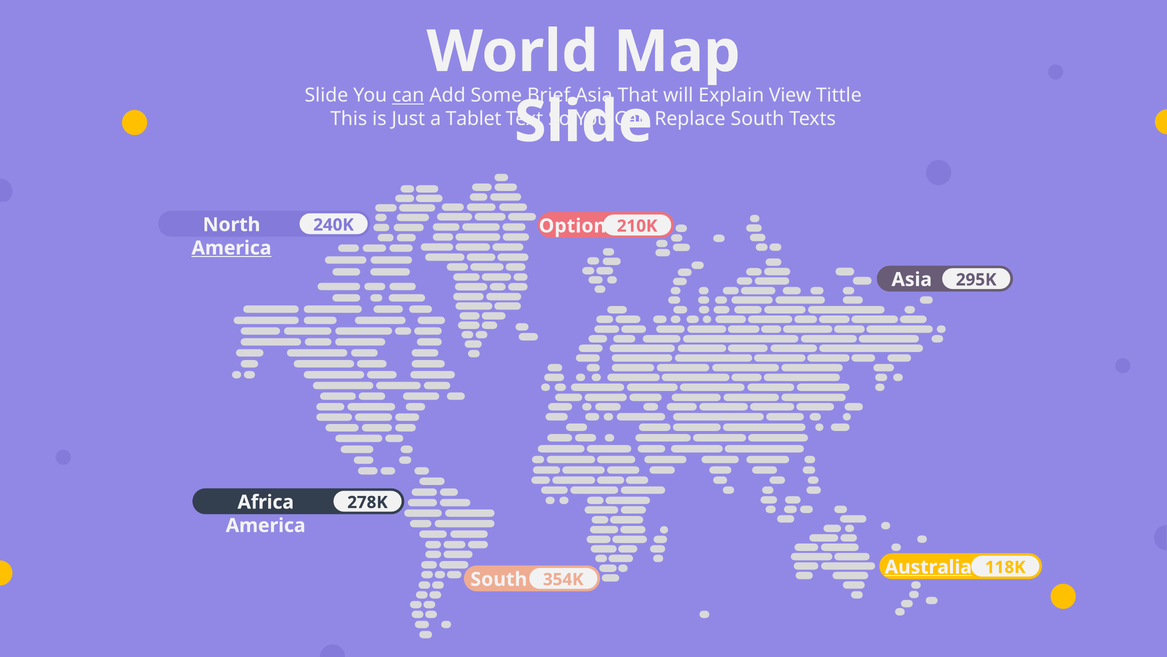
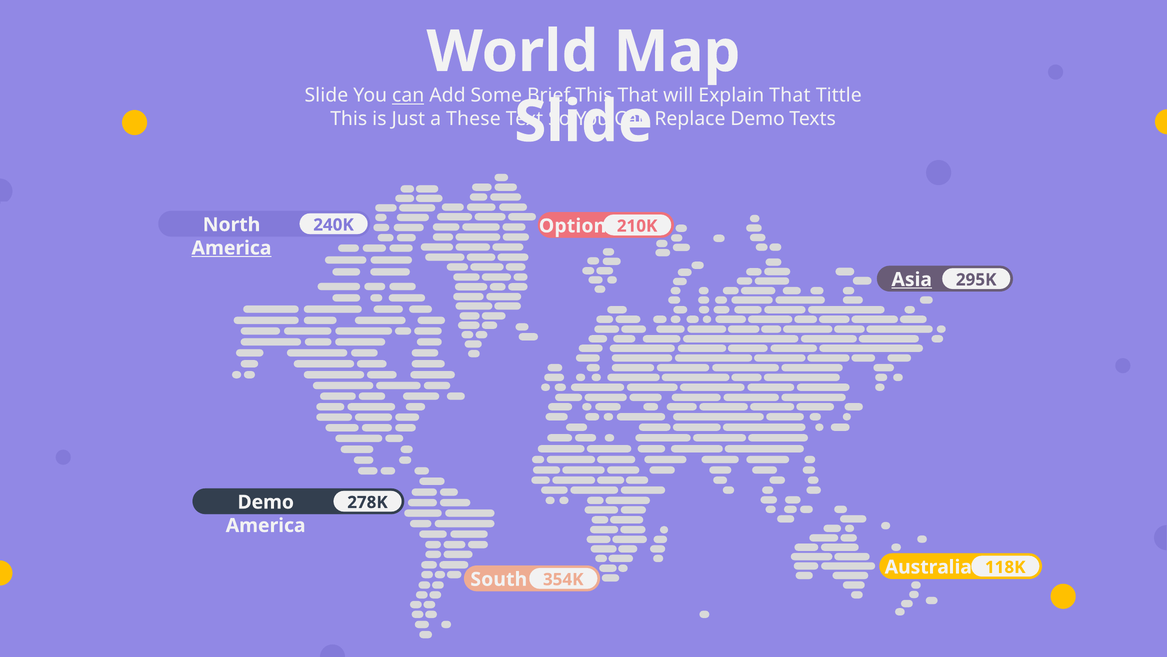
Asia: Asia -> This (594, 95)
Explain View: View -> That (790, 95)
Tablet: Tablet -> These (473, 119)
Replace South: South -> Demo (758, 119)
Asia underline: none -> present (912, 279)
Africa: Africa -> Demo (266, 502)
Australia underline: present -> none (928, 567)
